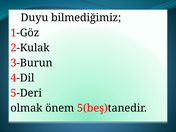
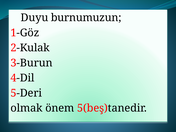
bilmediğimiz: bilmediğimiz -> burnumuzun (86, 18)
